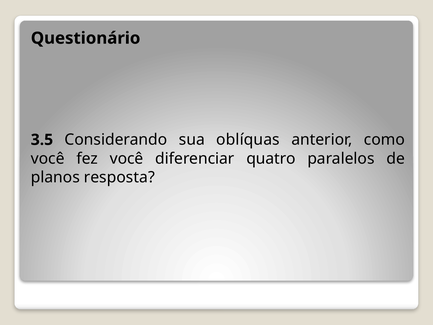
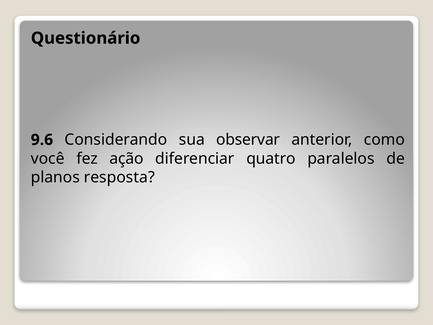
3.5: 3.5 -> 9.6 (42, 140)
oblíquas: oblíquas -> observar (248, 140)
fez você: você -> ação (127, 158)
